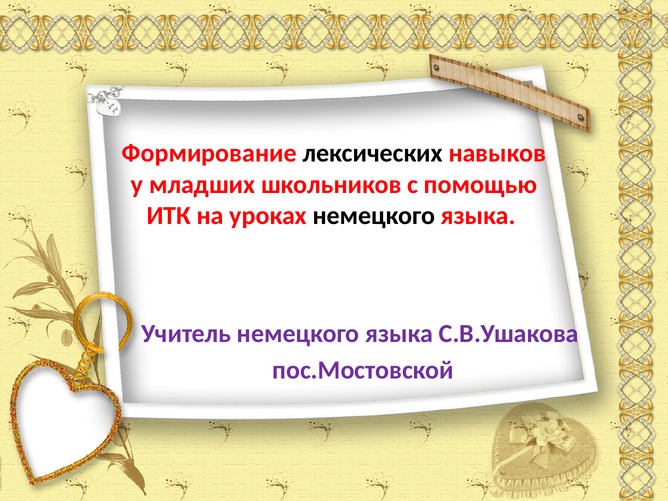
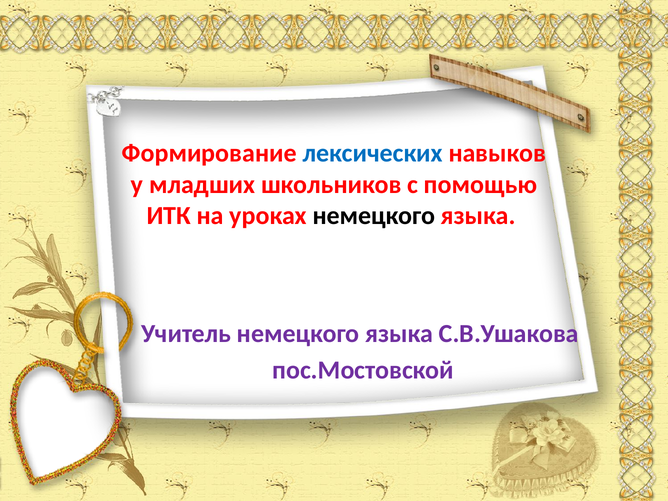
лексических colour: black -> blue (373, 153)
